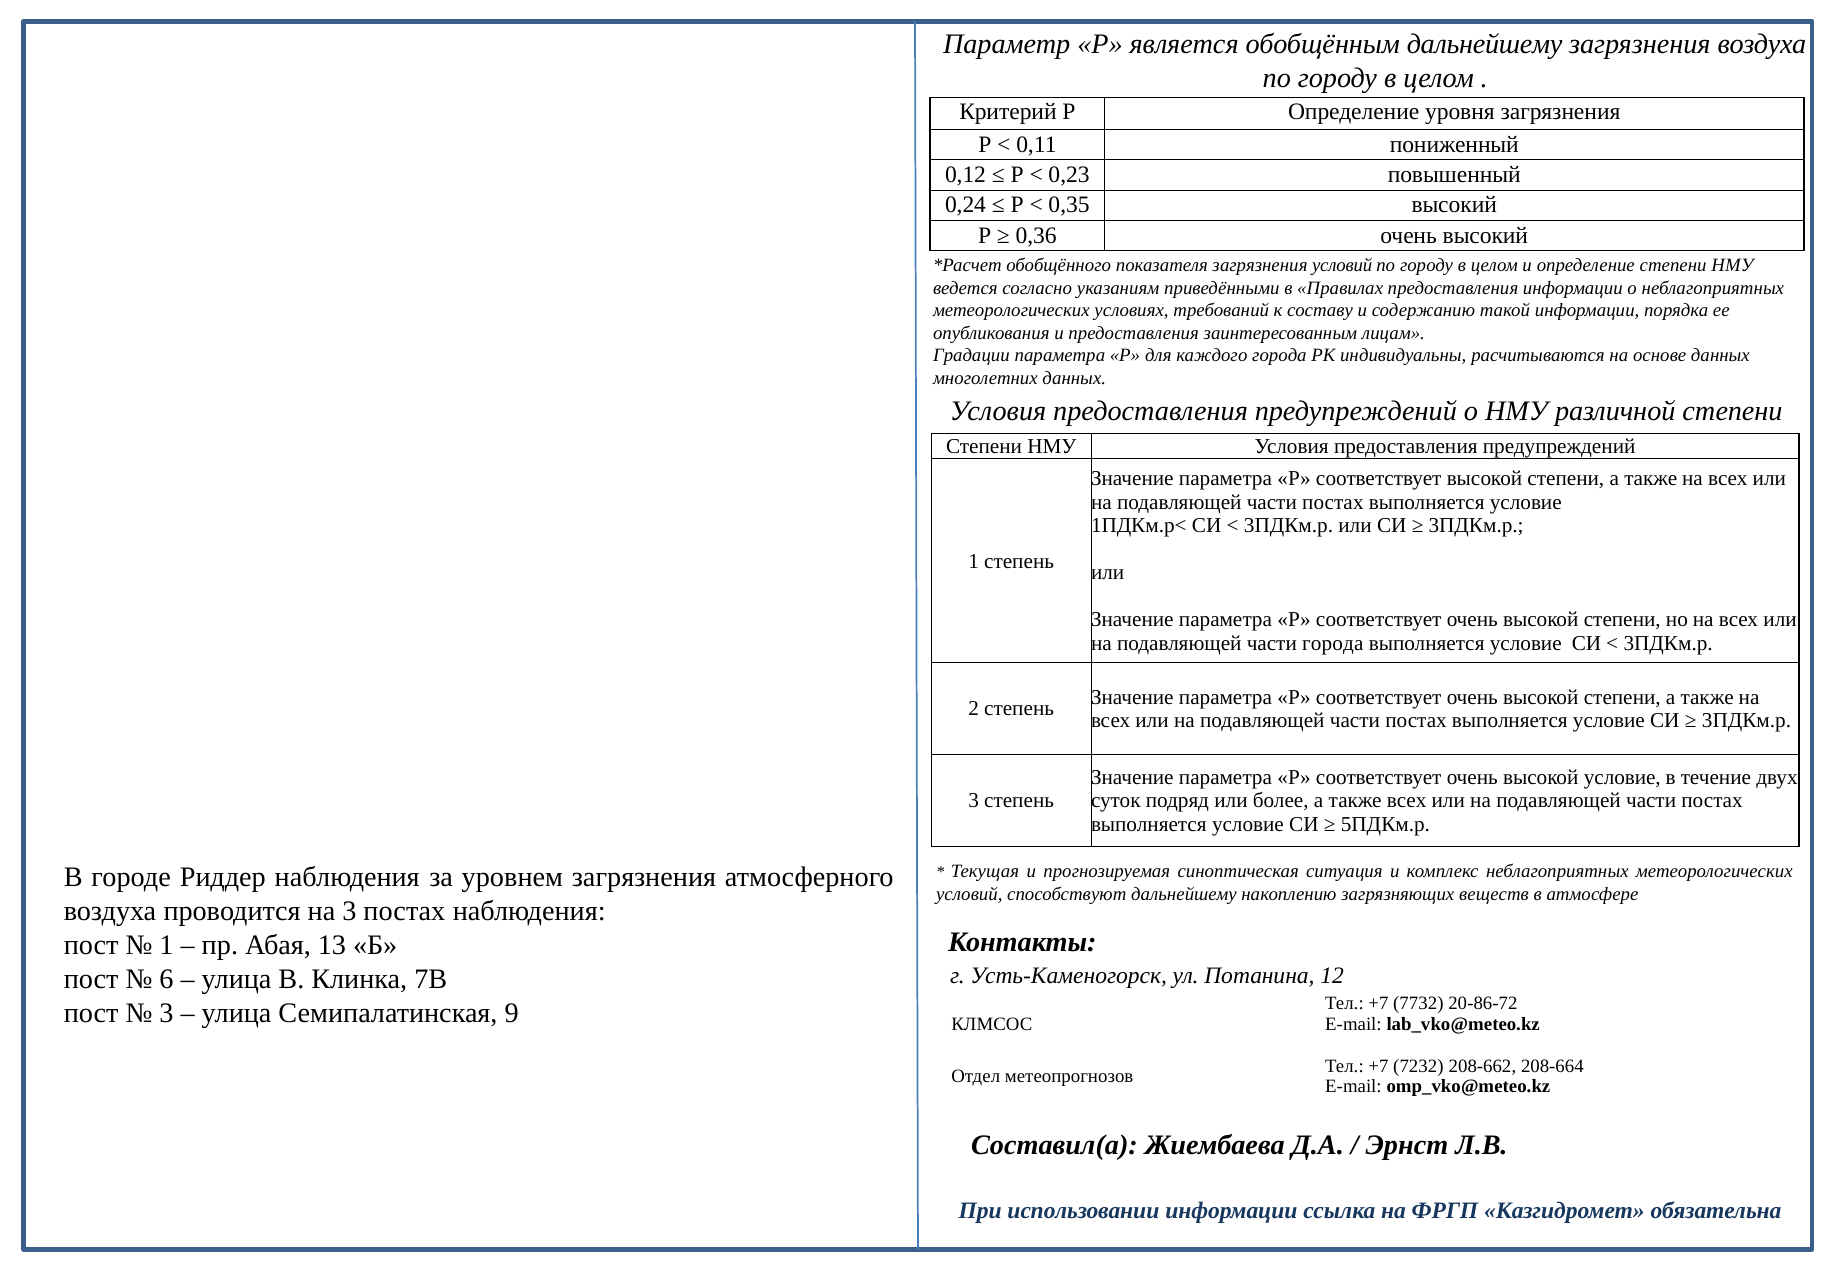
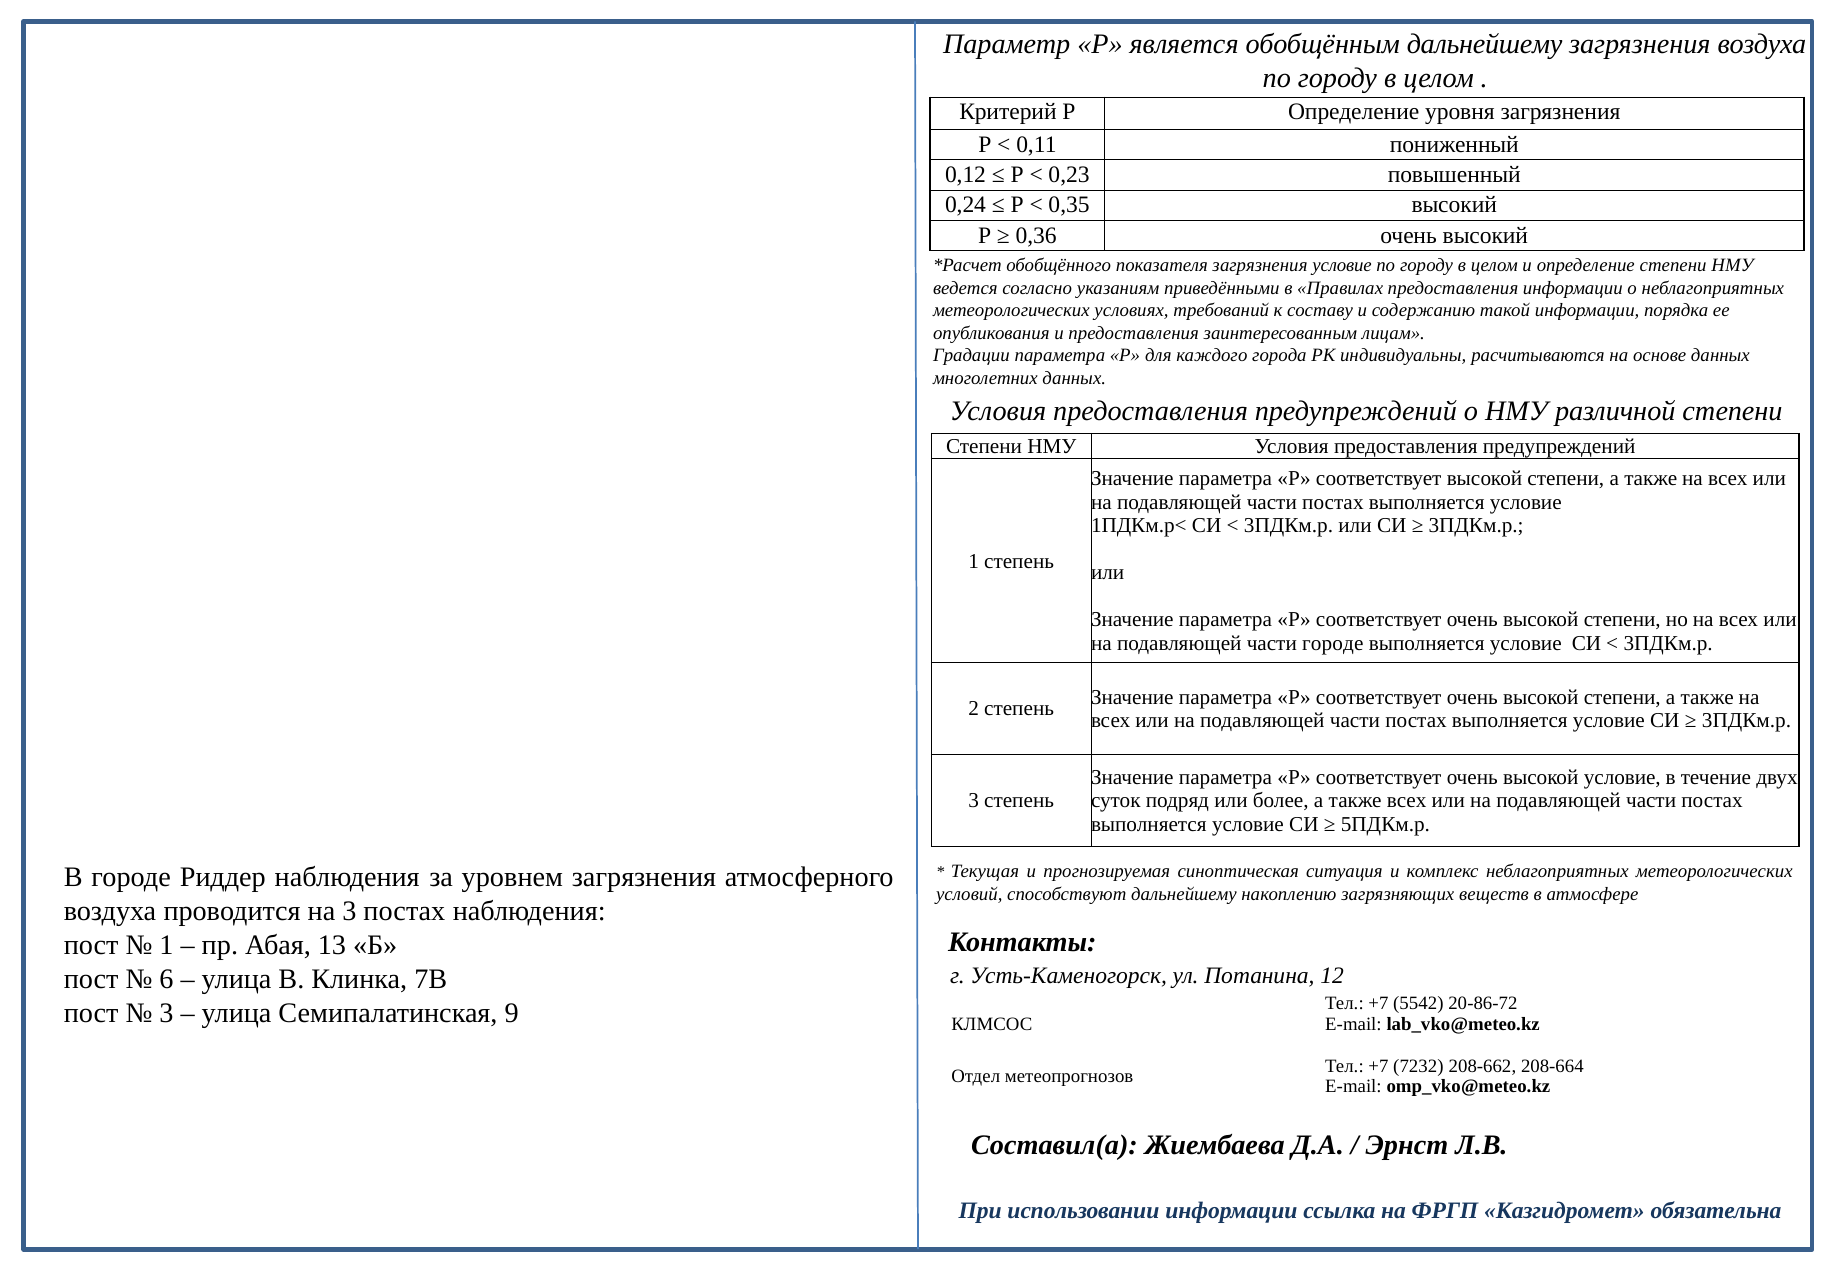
загрязнения условий: условий -> условие (1342, 265)
части города: города -> городе (1333, 643)
7732: 7732 -> 5542 (1418, 1004)
